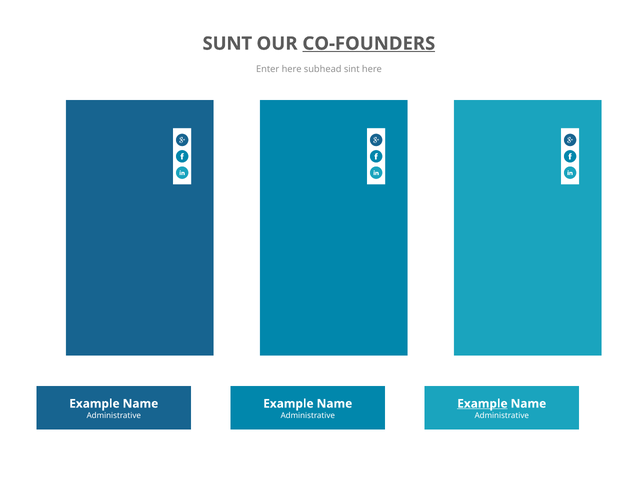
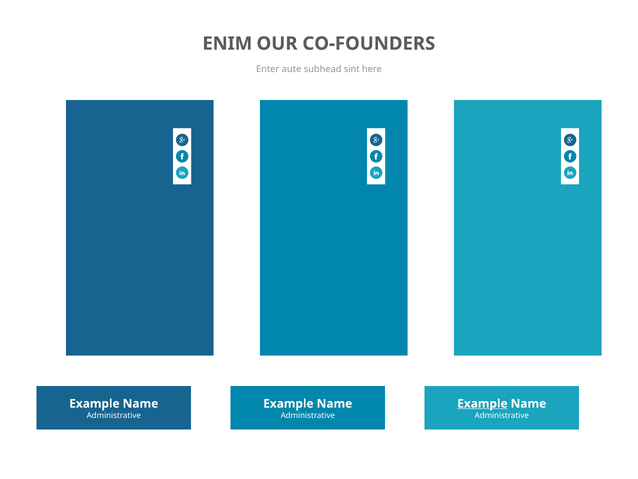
SUNT: SUNT -> ENIM (227, 44)
CO-FOUNDERS underline: present -> none (369, 44)
Enter here: here -> aute (292, 69)
